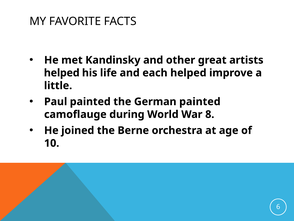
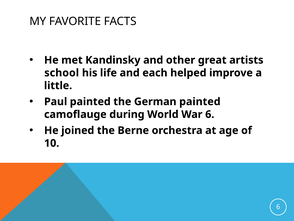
helped: helped -> school (62, 73)
War 8: 8 -> 6 (210, 114)
